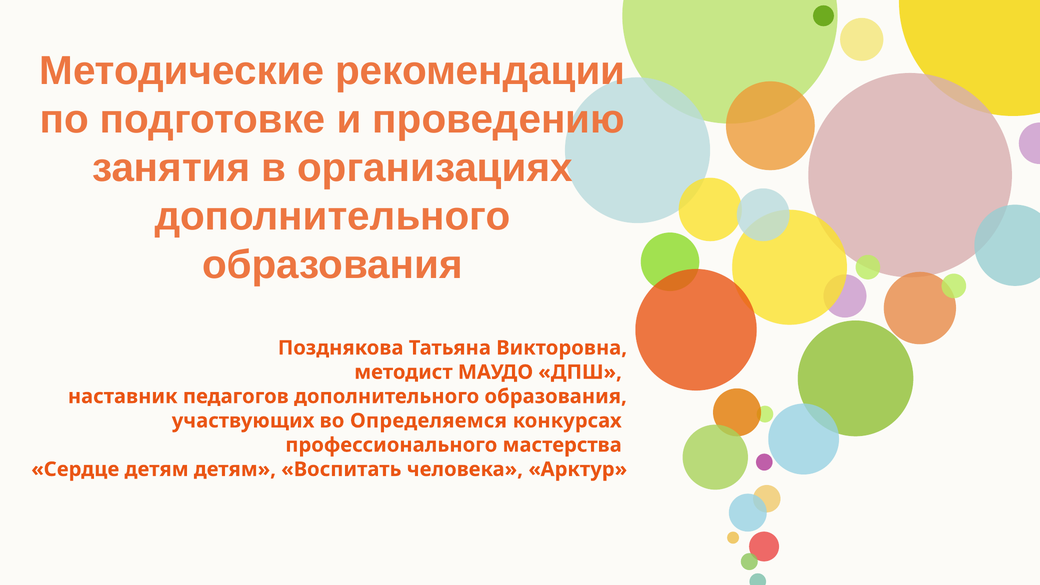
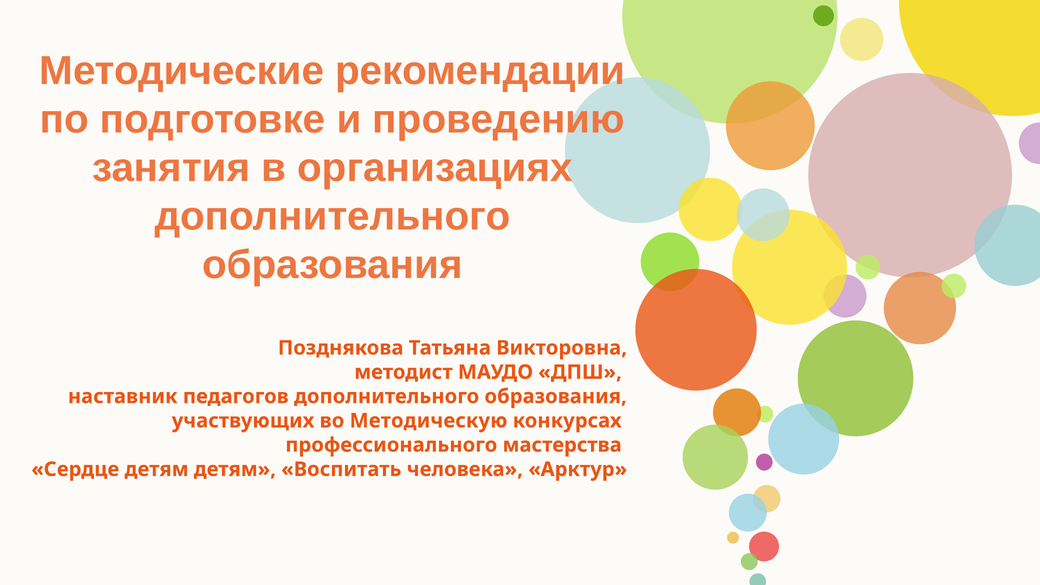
Определяемся: Определяемся -> Методическую (428, 421)
